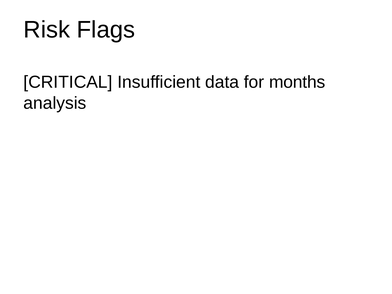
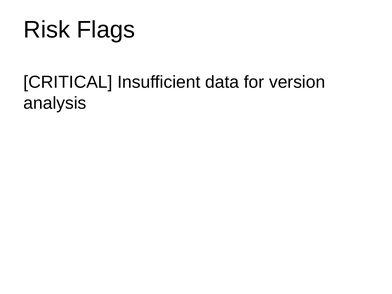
months: months -> version (297, 82)
